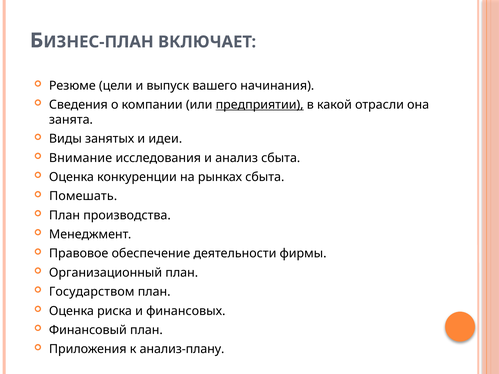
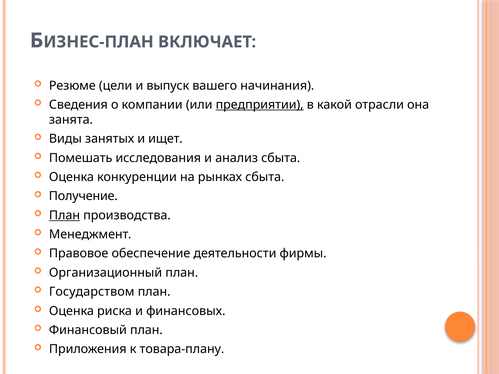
идеи: идеи -> ищет (165, 139)
Внимание: Внимание -> Помешать (81, 158)
Помешать: Помешать -> Получение (83, 196)
План underline: none -> present (65, 215)
анализ-плану: анализ-плану -> товара-плану (182, 349)
